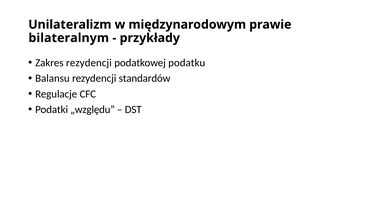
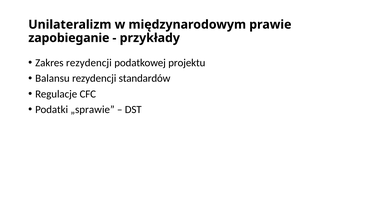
bilateralnym: bilateralnym -> zapobieganie (69, 38)
podatku: podatku -> projektu (187, 63)
„względu: „względu -> „sprawie (92, 109)
